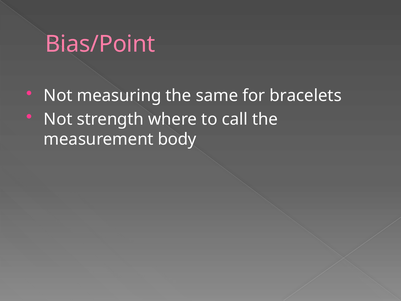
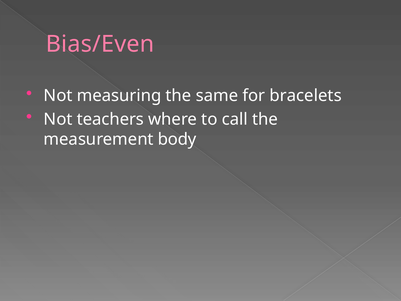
Bias/Point: Bias/Point -> Bias/Even (100, 44)
strength: strength -> teachers (110, 119)
